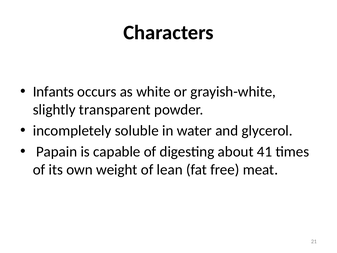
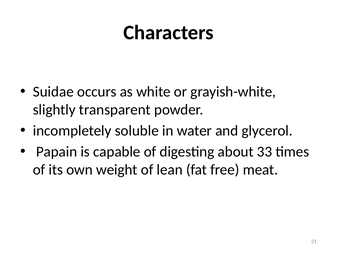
Infants: Infants -> Suidae (53, 92)
41: 41 -> 33 (265, 152)
